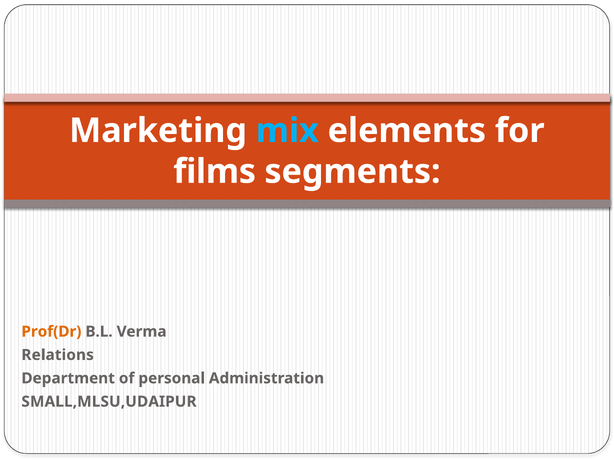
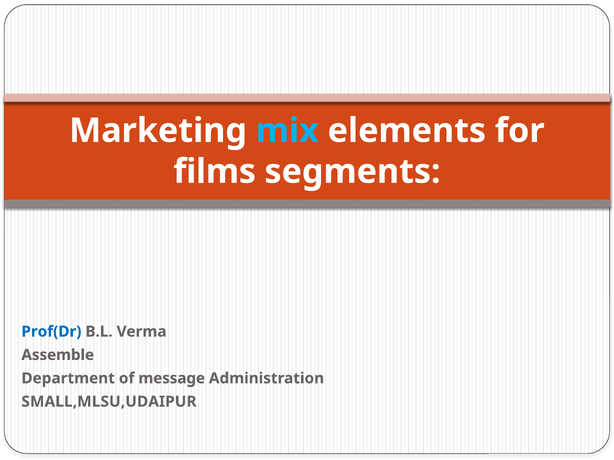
Prof(Dr colour: orange -> blue (51, 332)
Relations: Relations -> Assemble (58, 355)
personal: personal -> message (172, 379)
